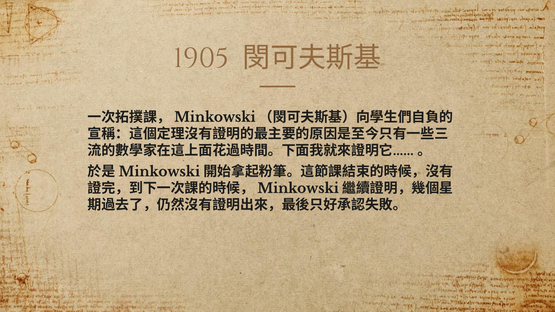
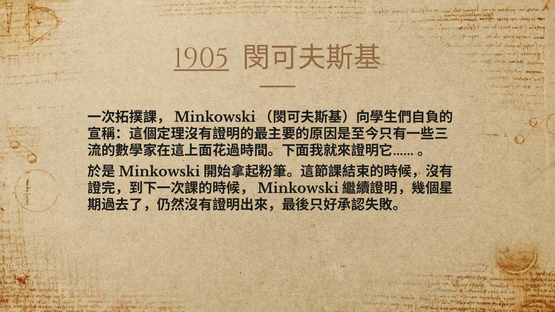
1905 underline: none -> present (201, 58)
